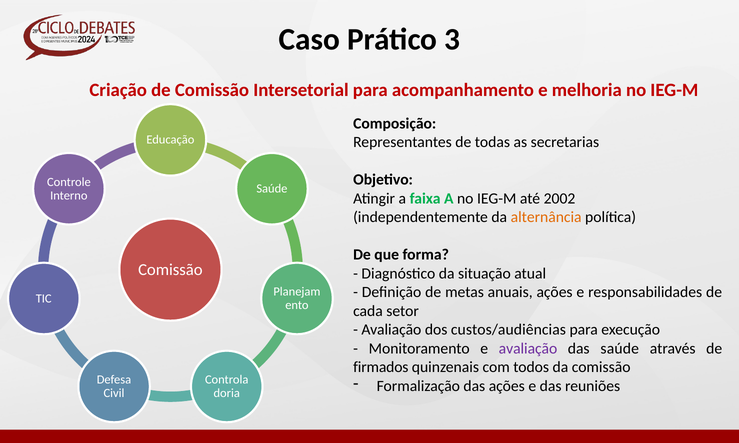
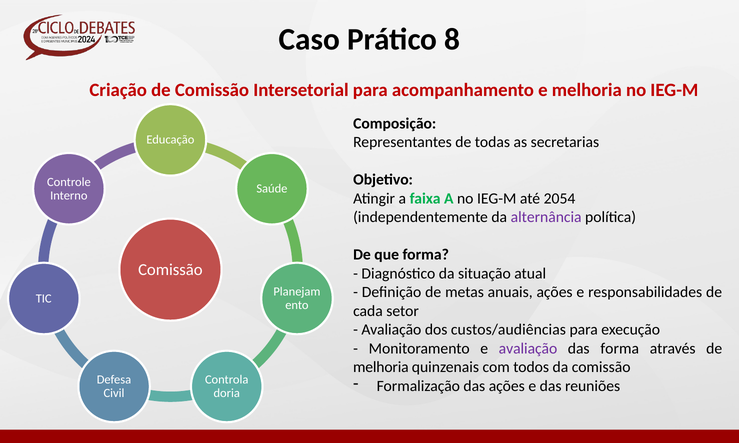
3: 3 -> 8 (452, 39)
2002: 2002 -> 2054 (560, 199)
alternância colour: orange -> purple (546, 217)
das saúde: saúde -> forma (620, 349)
firmados: firmados -> melhoria (381, 368)
